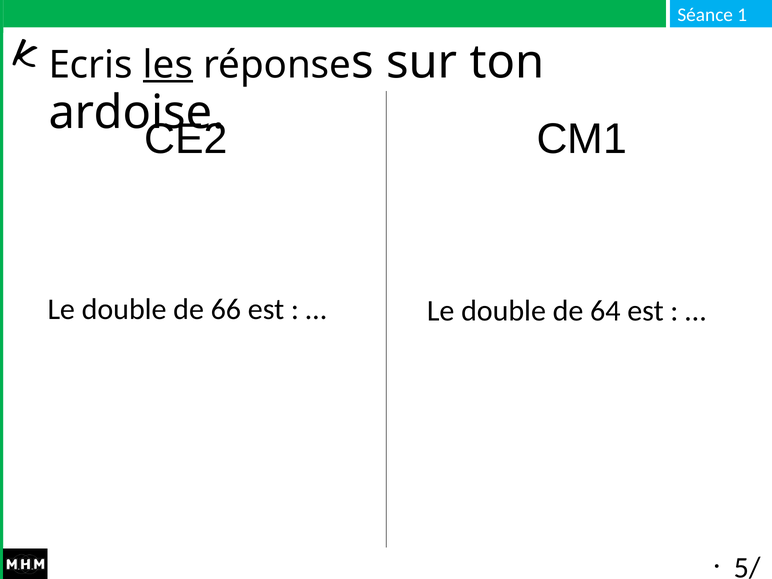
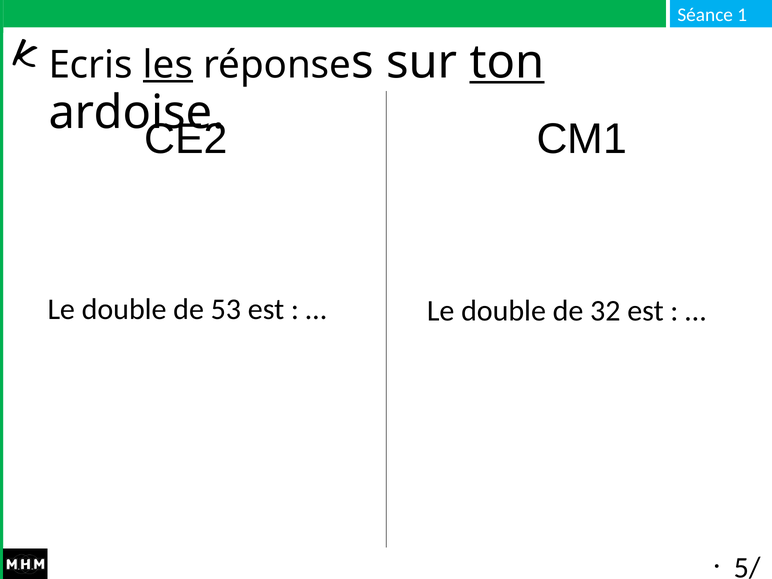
ton underline: none -> present (507, 62)
66: 66 -> 53 (226, 309)
64: 64 -> 32 (605, 311)
